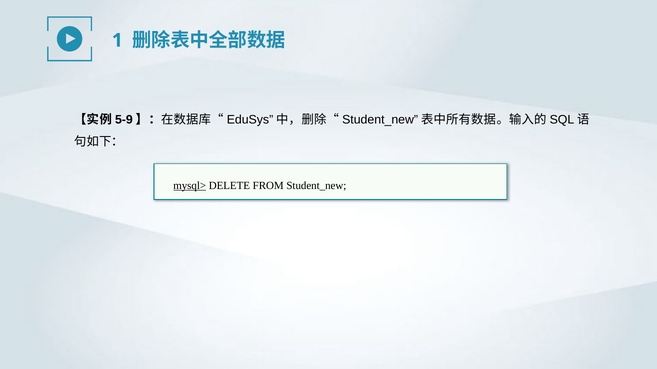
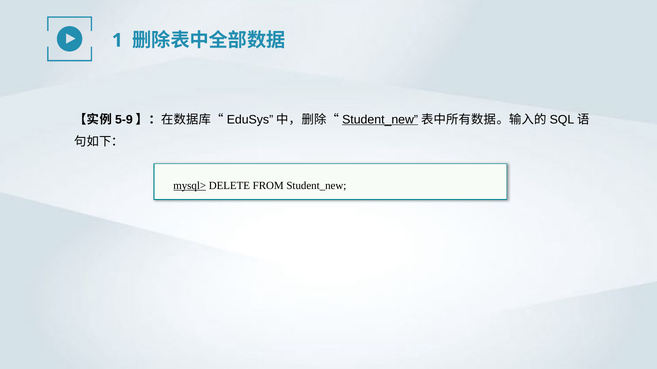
Student_new underline: none -> present (380, 120)
